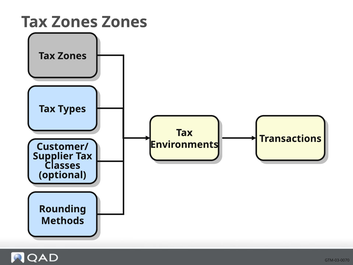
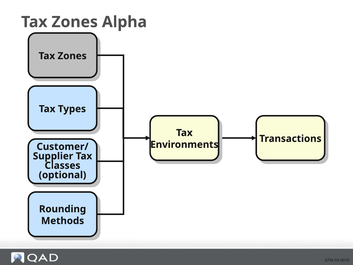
Zones: Zones -> Alpha (124, 22)
